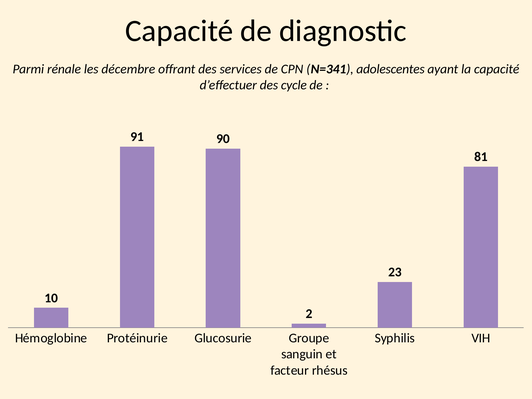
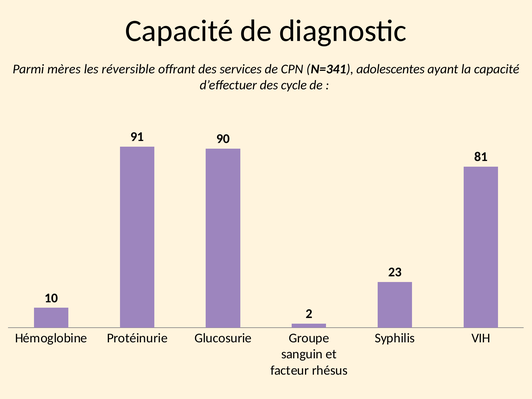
rénale: rénale -> mères (64, 69)
décembre: décembre -> réversible (128, 69)
